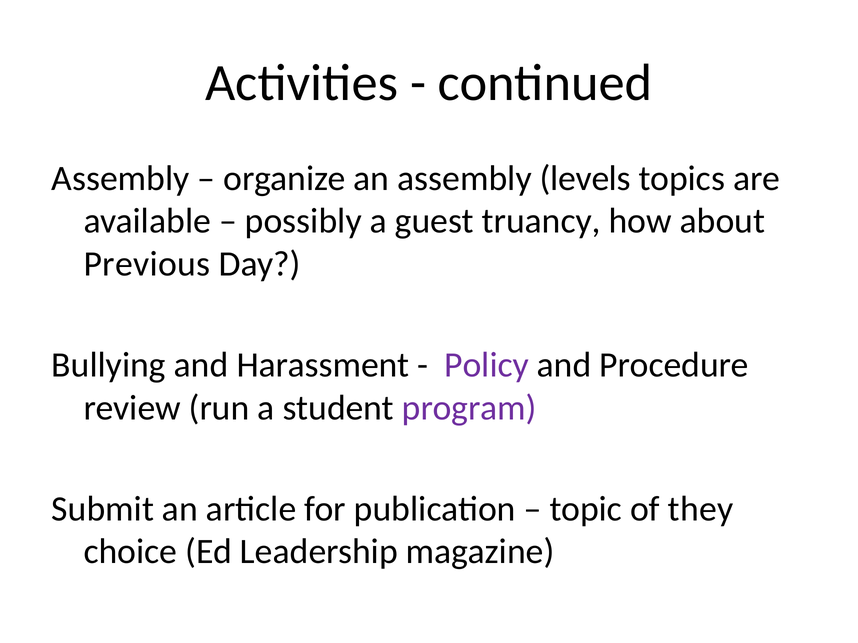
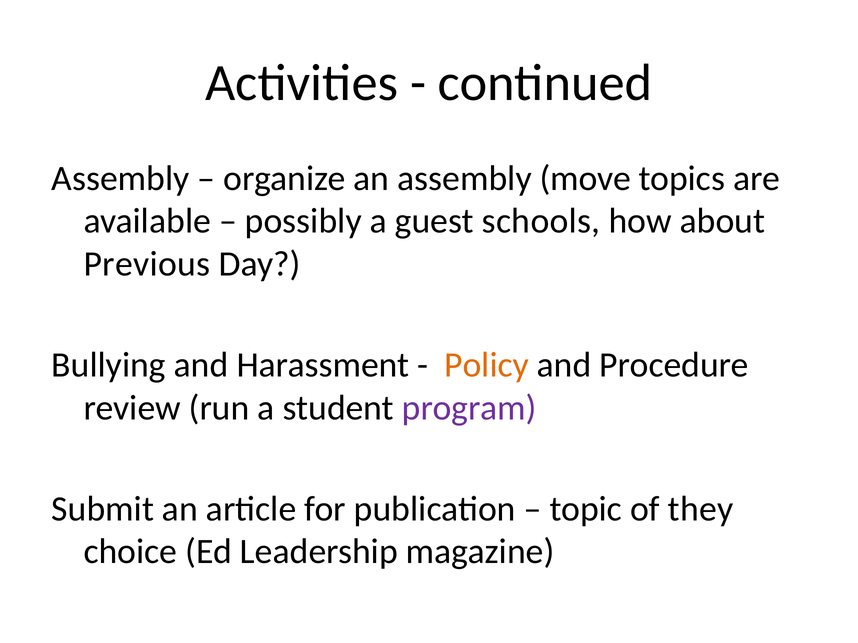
levels: levels -> move (585, 178)
truancy: truancy -> schools (541, 221)
Policy colour: purple -> orange (487, 365)
